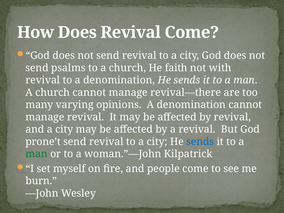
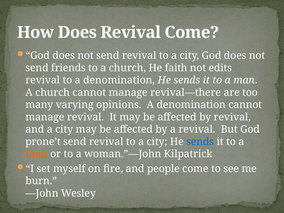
psalms: psalms -> friends (68, 68)
with: with -> edits (220, 68)
man colour: green -> orange (37, 154)
